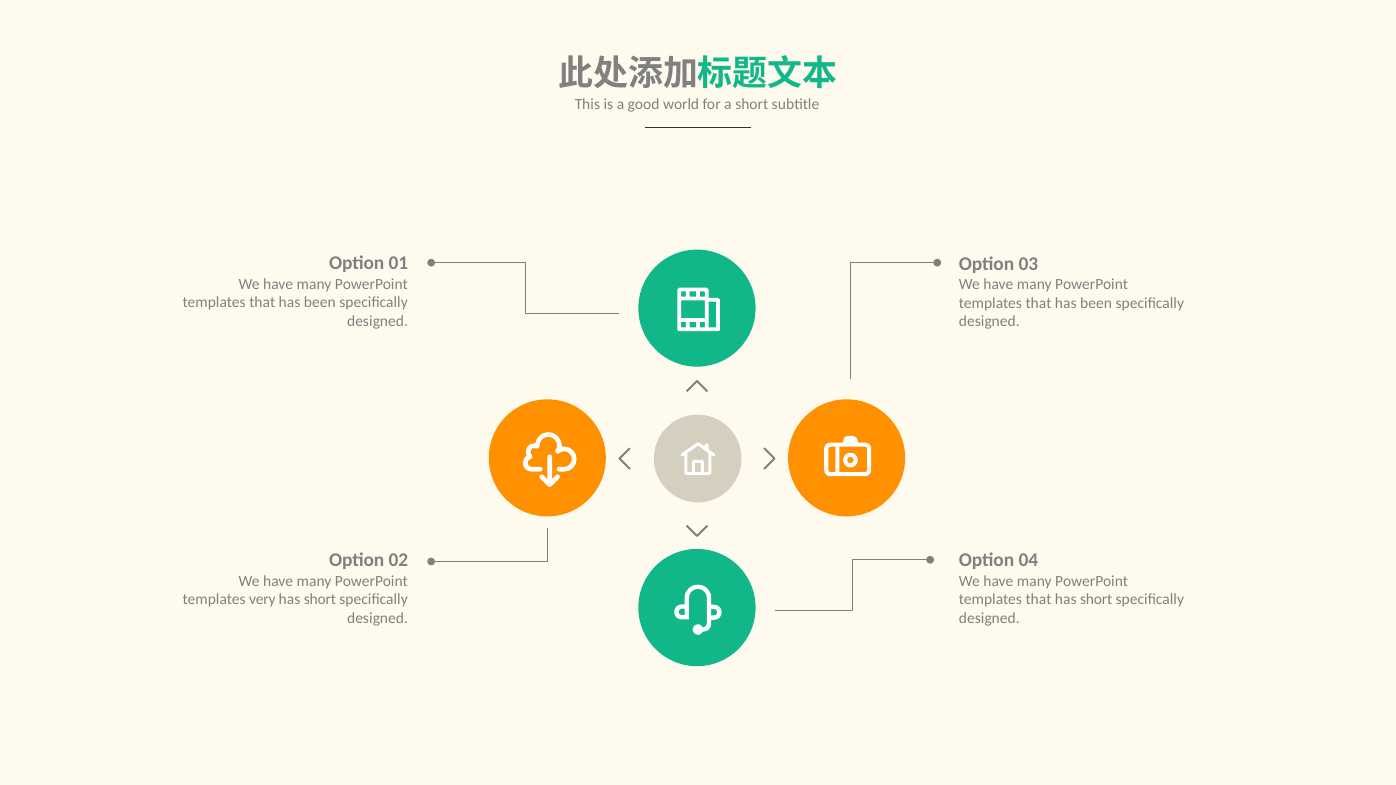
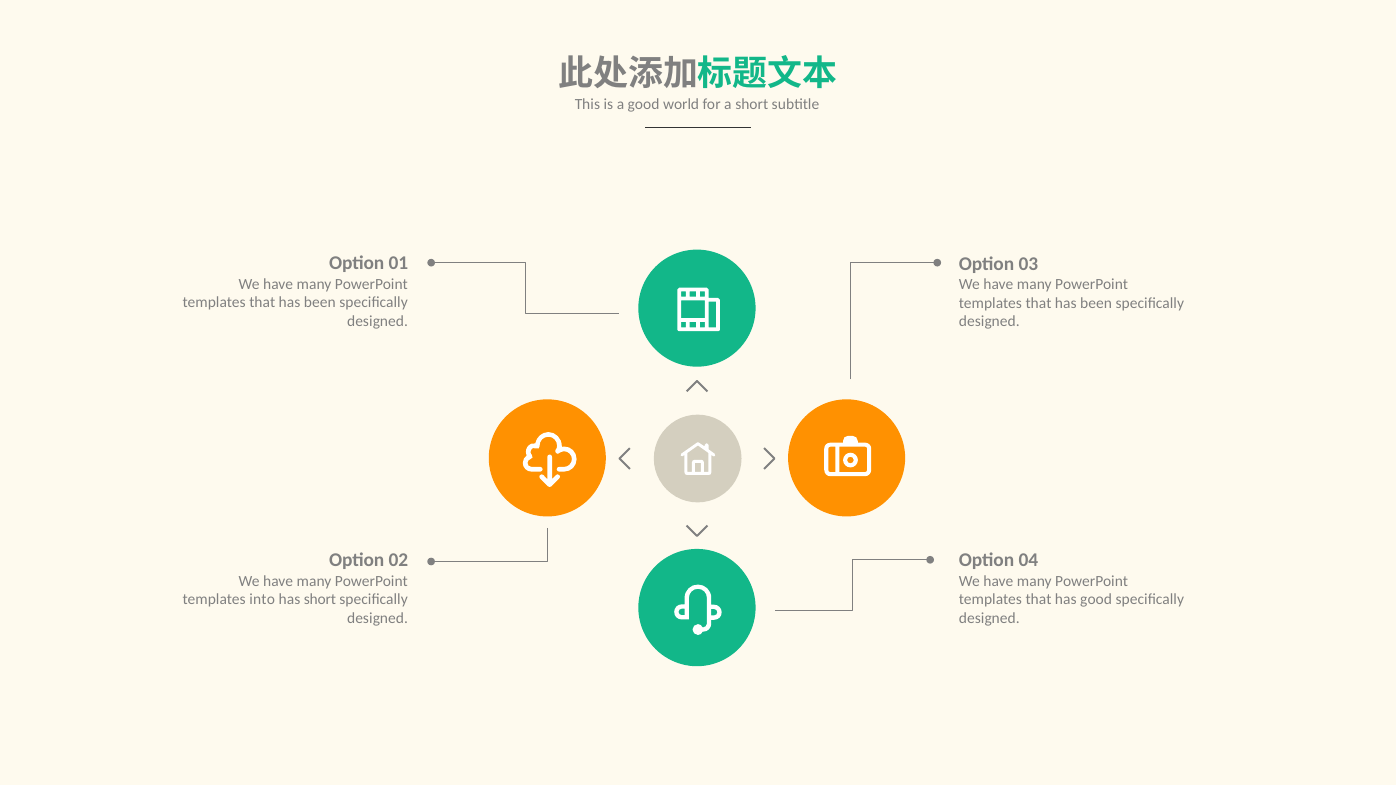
very: very -> into (262, 600)
that has short: short -> good (1096, 600)
